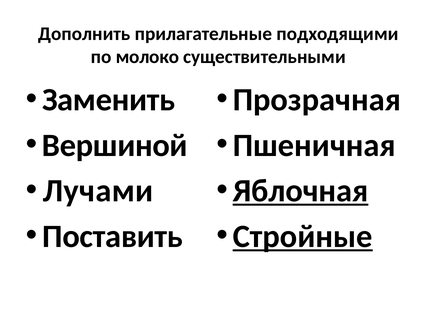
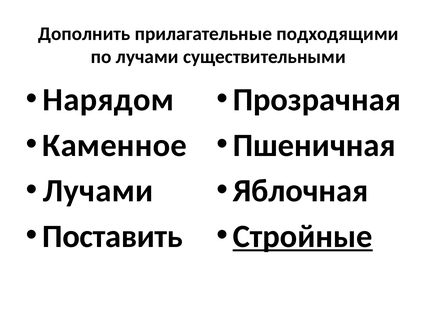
по молоко: молоко -> лучами (147, 57)
Заменить: Заменить -> Нарядом (108, 100)
Вершиной: Вершиной -> Каменное (115, 145)
Яблочная underline: present -> none (301, 191)
